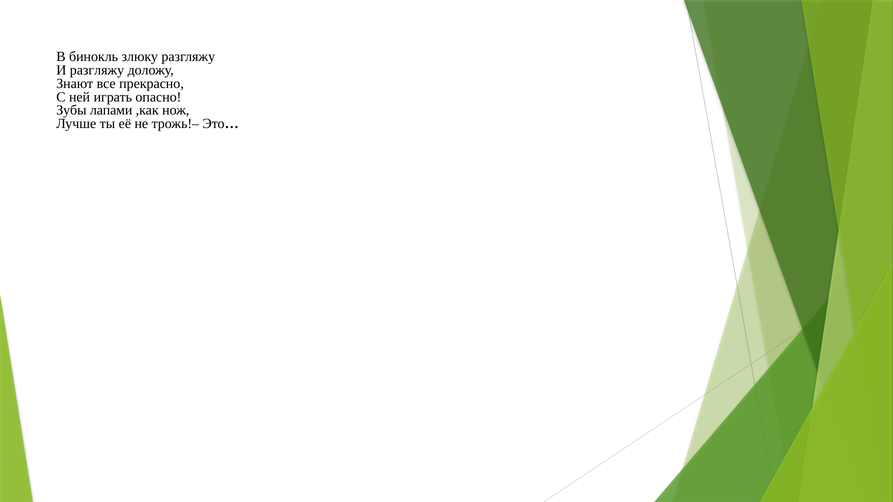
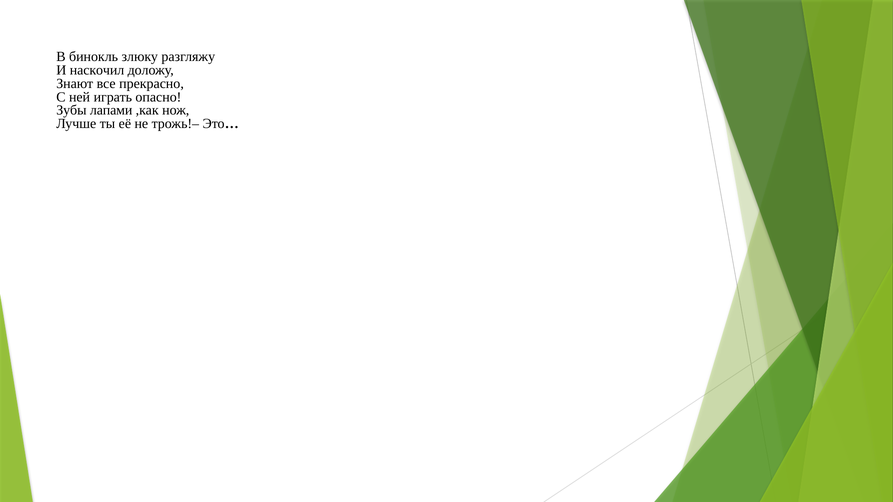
И разгляжу: разгляжу -> наскочил (97, 70)
